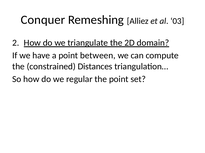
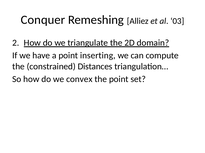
between: between -> inserting (98, 56)
regular: regular -> convex (79, 79)
